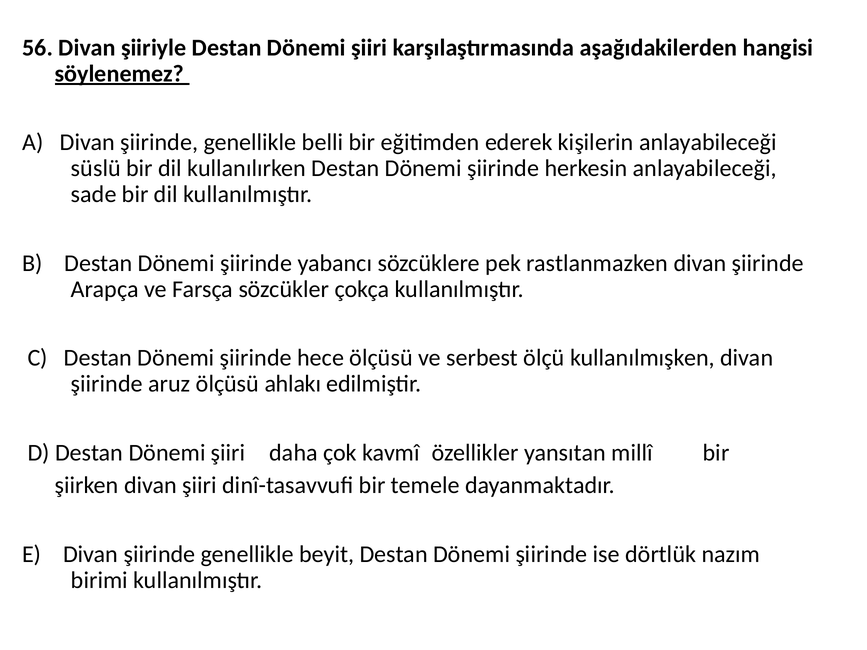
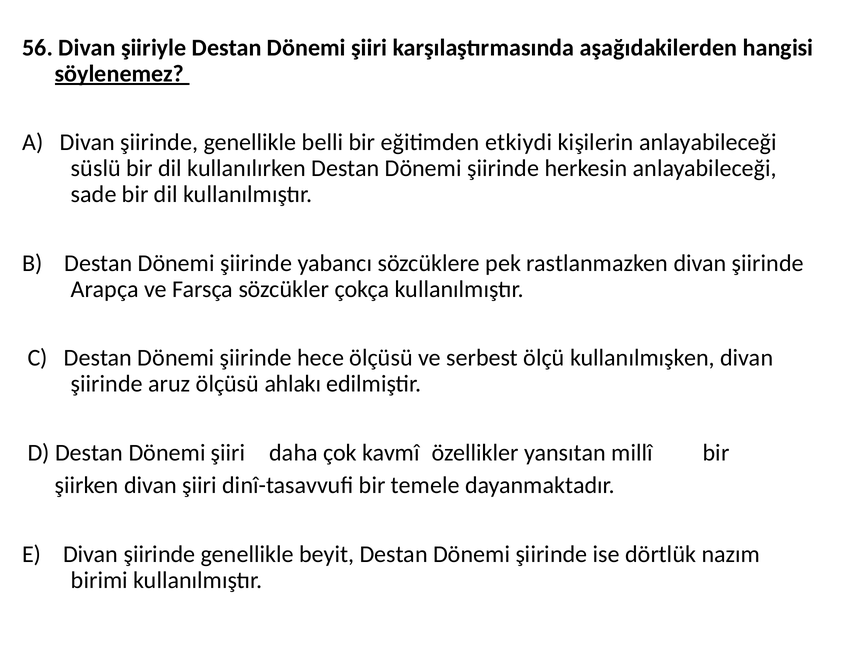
ederek: ederek -> etkiydi (519, 142)
